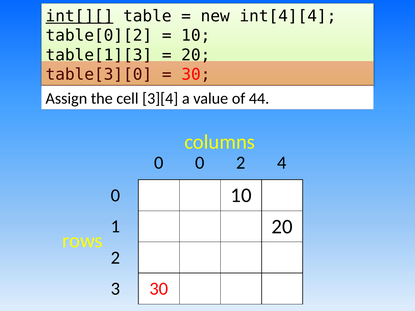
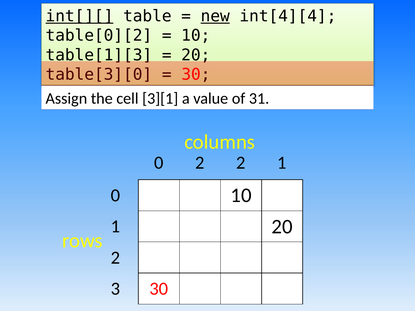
new underline: none -> present (215, 16)
3][4: 3][4 -> 3][1 (160, 99)
44: 44 -> 31 (259, 99)
0 0: 0 -> 2 (200, 163)
2 4: 4 -> 1 (282, 163)
